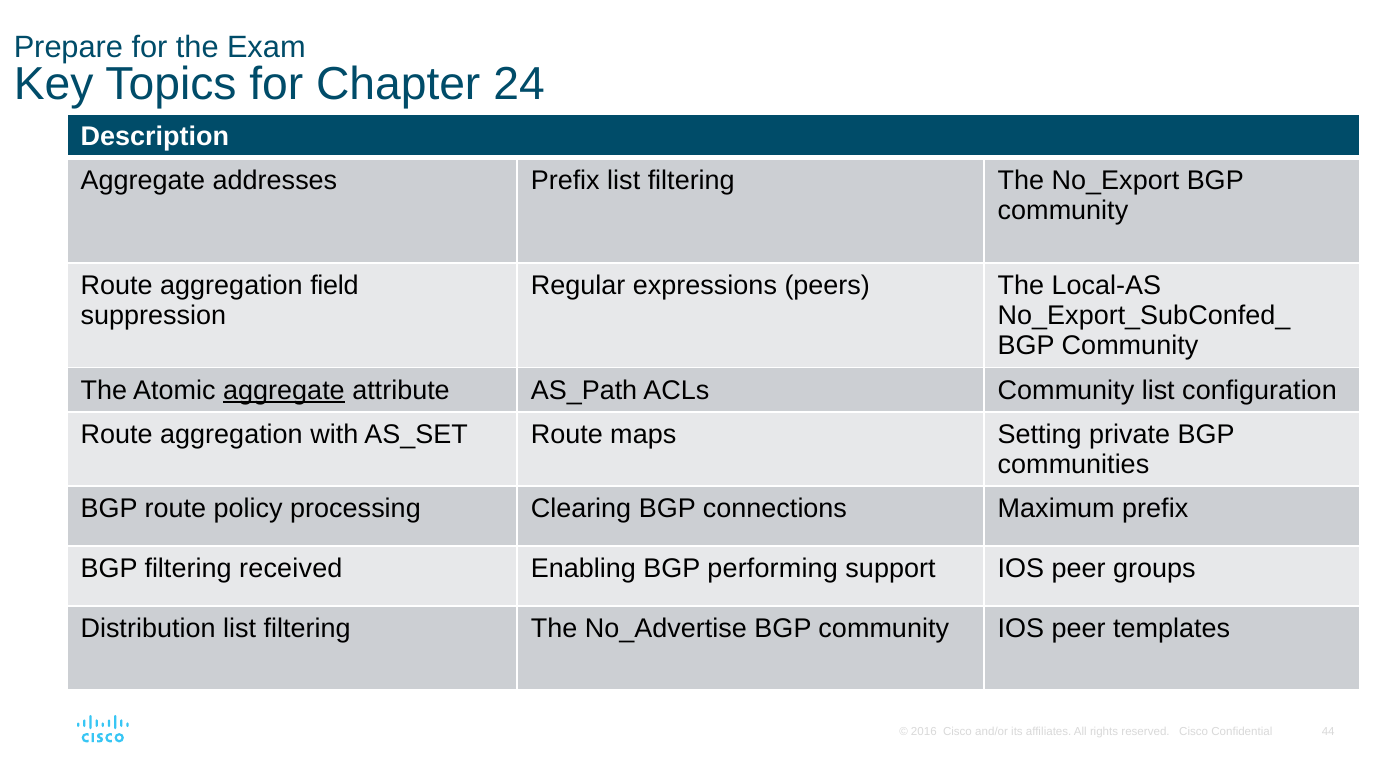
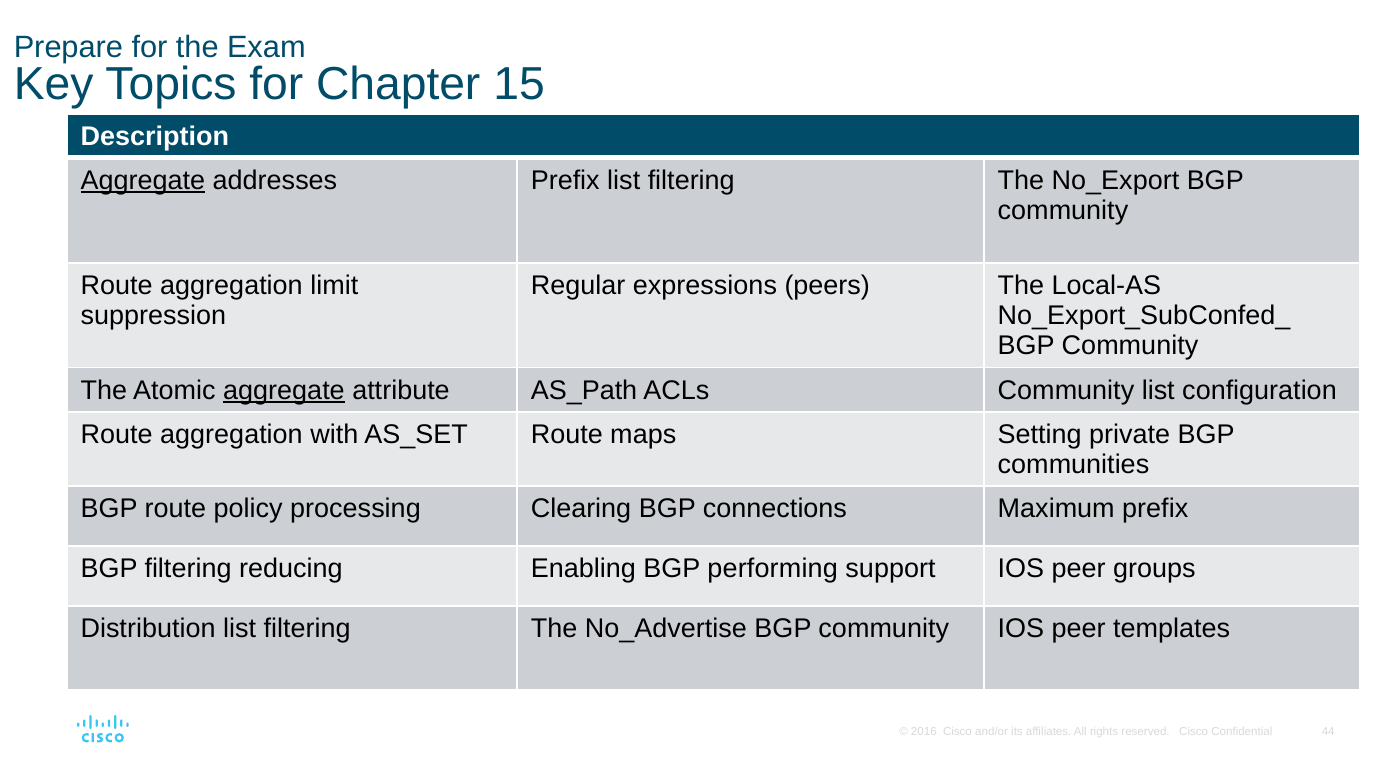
24: 24 -> 15 (519, 84)
Aggregate underline: none -> present (143, 181)
field: field -> limit (334, 285)
received: received -> reducing (291, 569)
